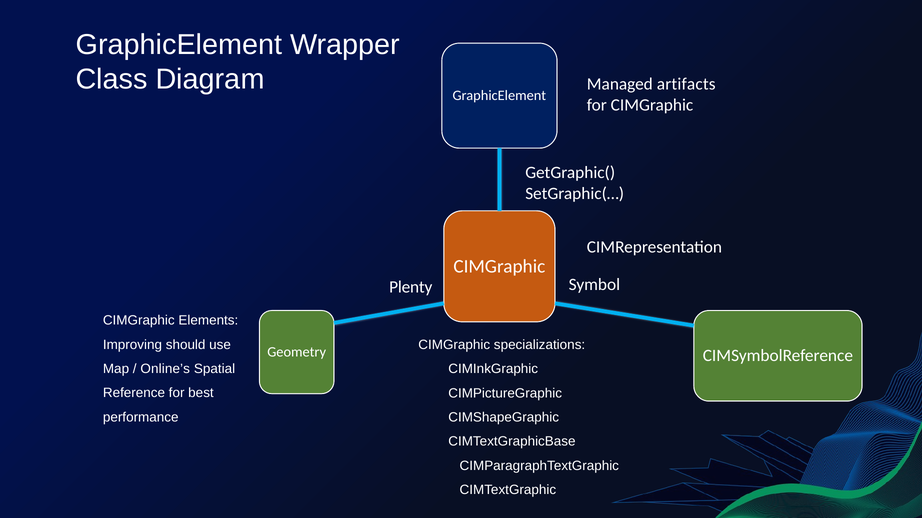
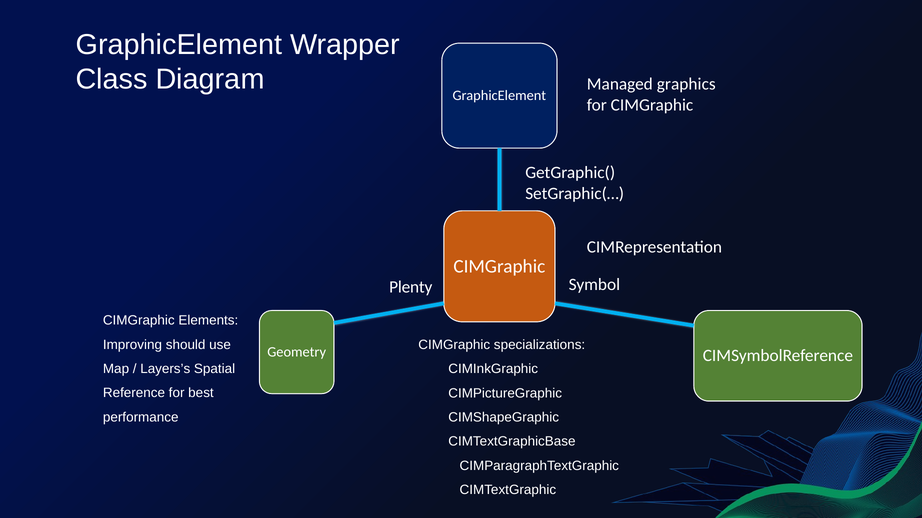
artifacts: artifacts -> graphics (686, 84)
Online’s: Online’s -> Layers’s (165, 369)
